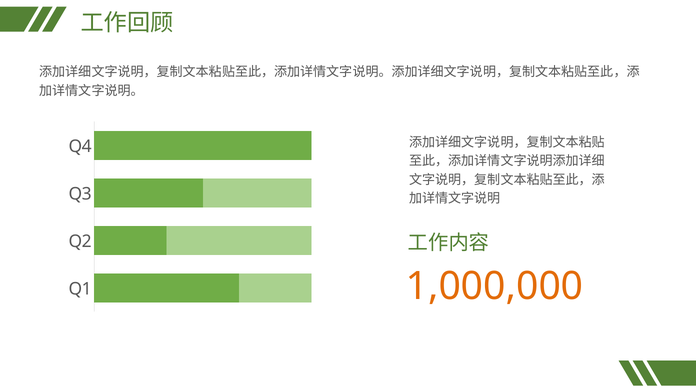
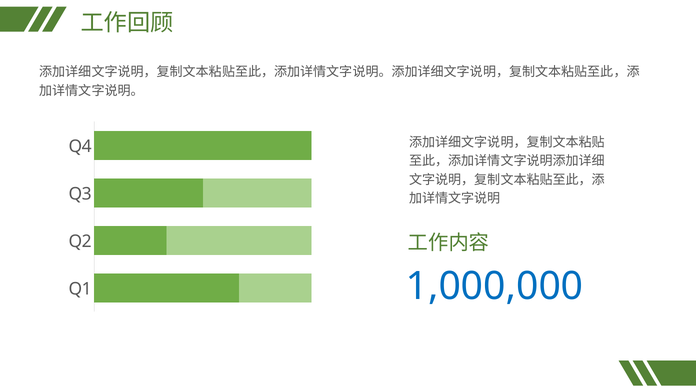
1,000,000 colour: orange -> blue (495, 286)
